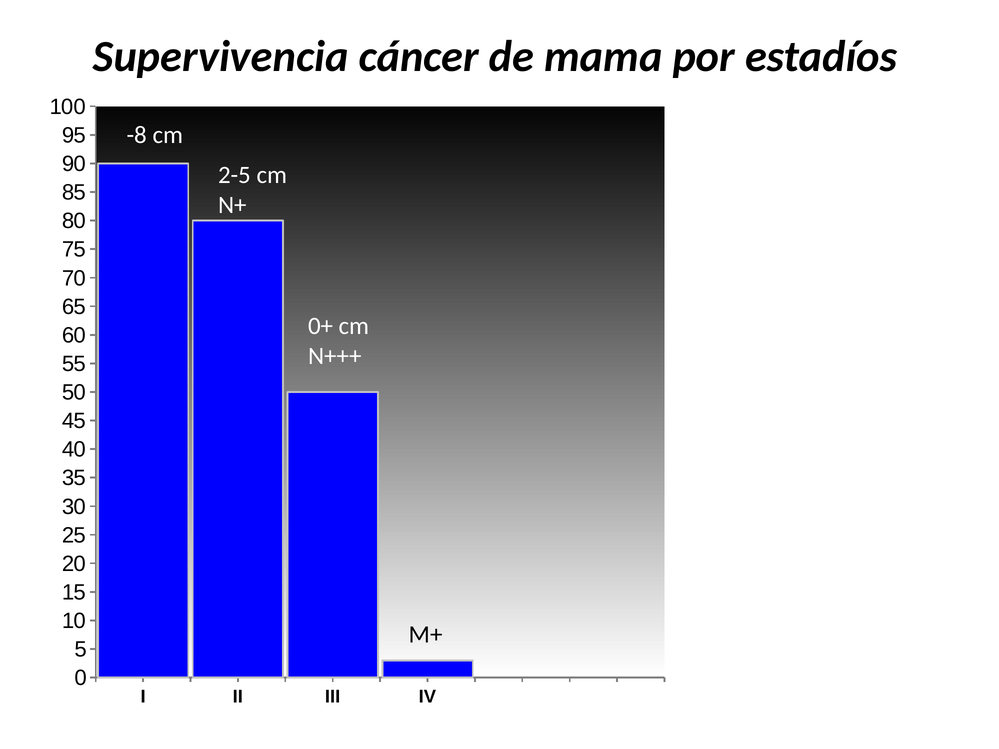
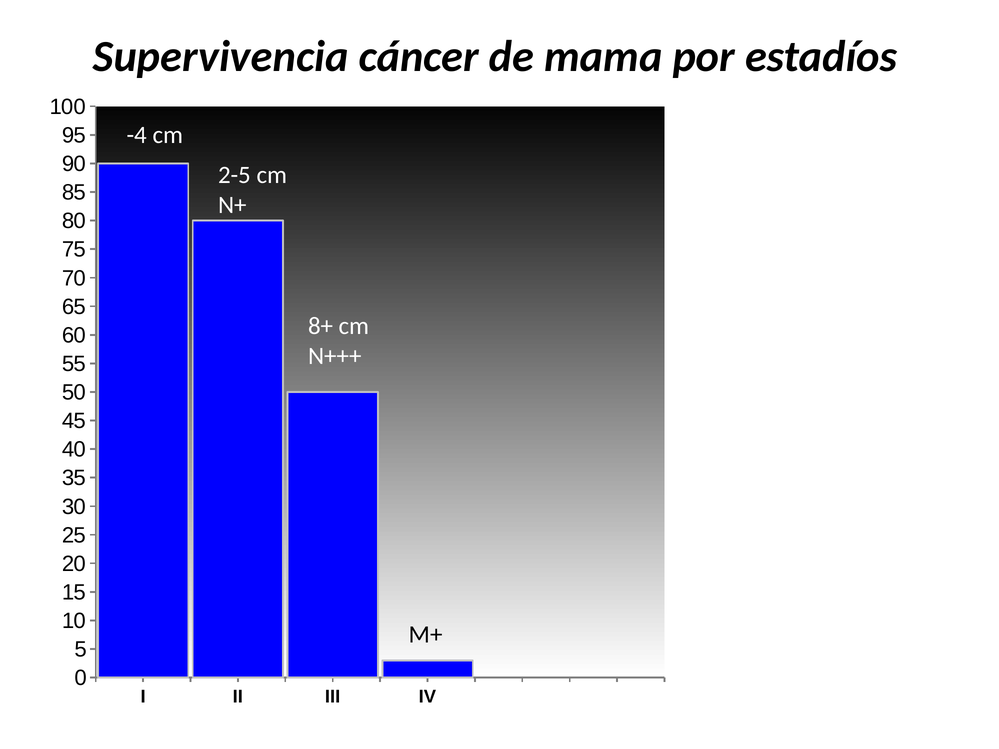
-8: -8 -> -4 (137, 135)
0+: 0+ -> 8+ (321, 326)
